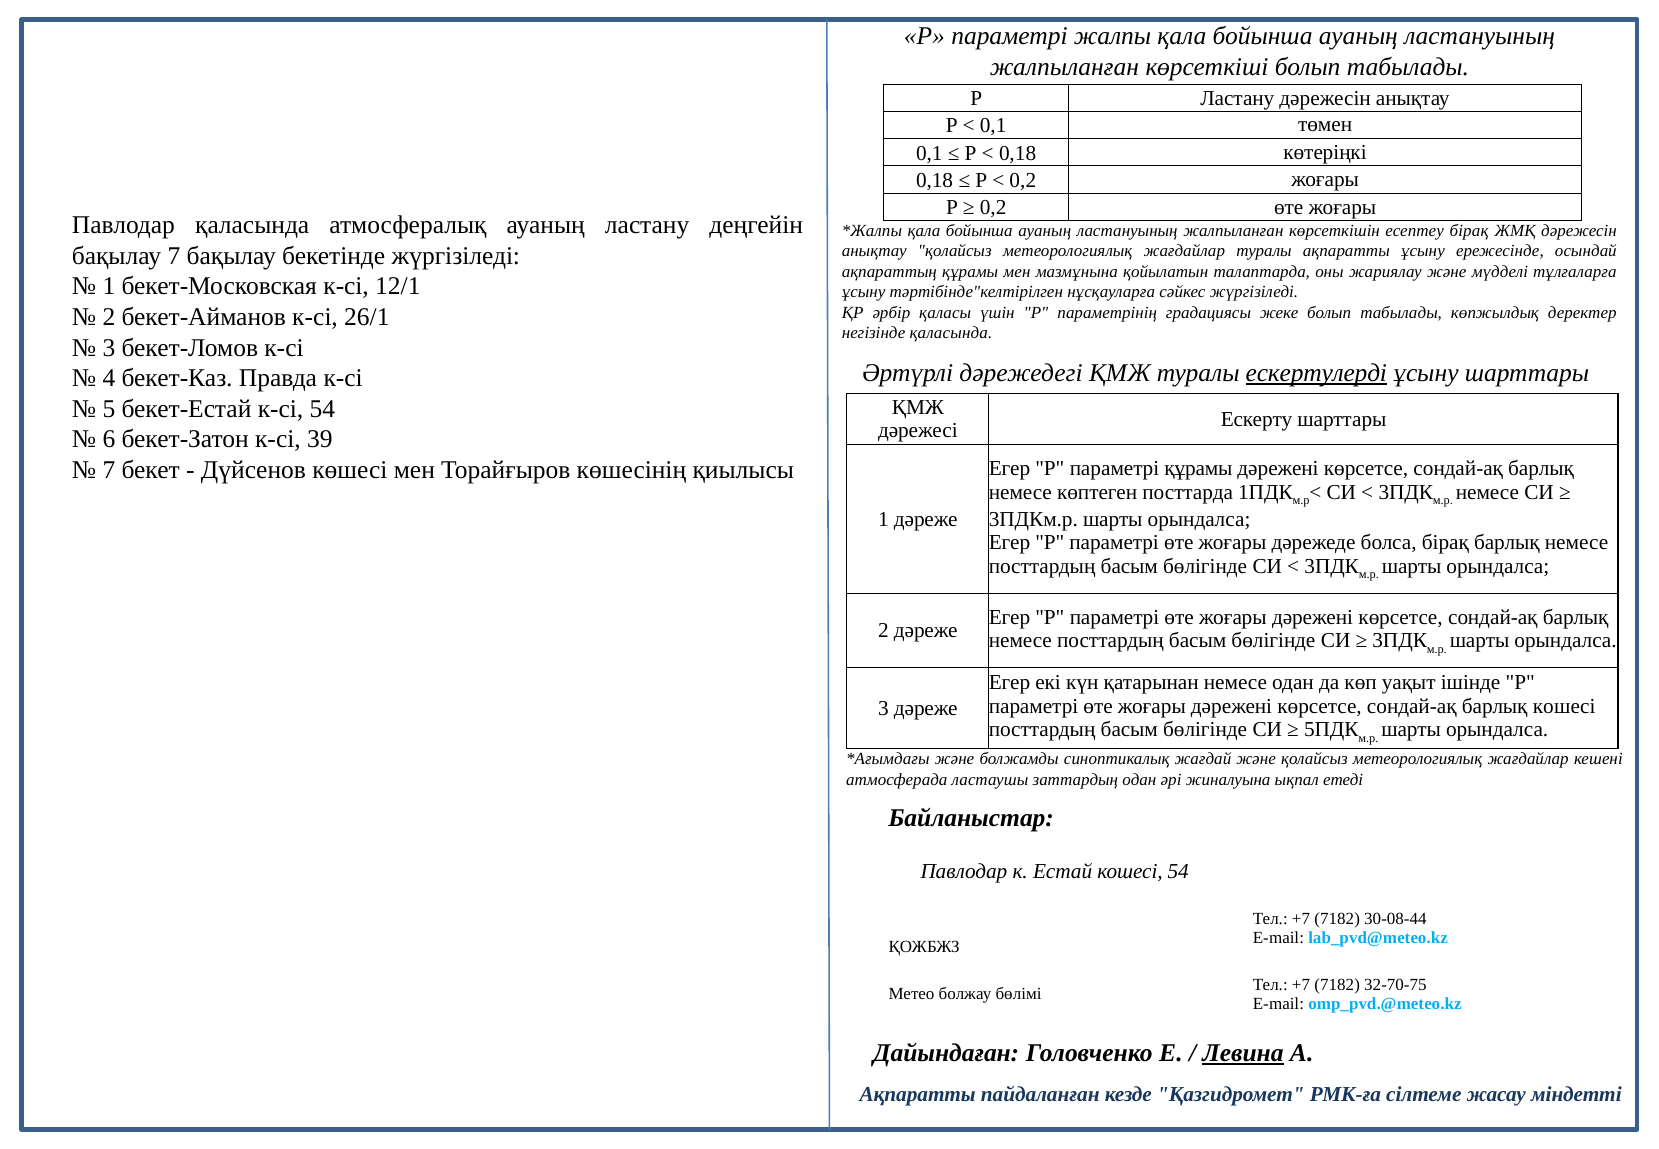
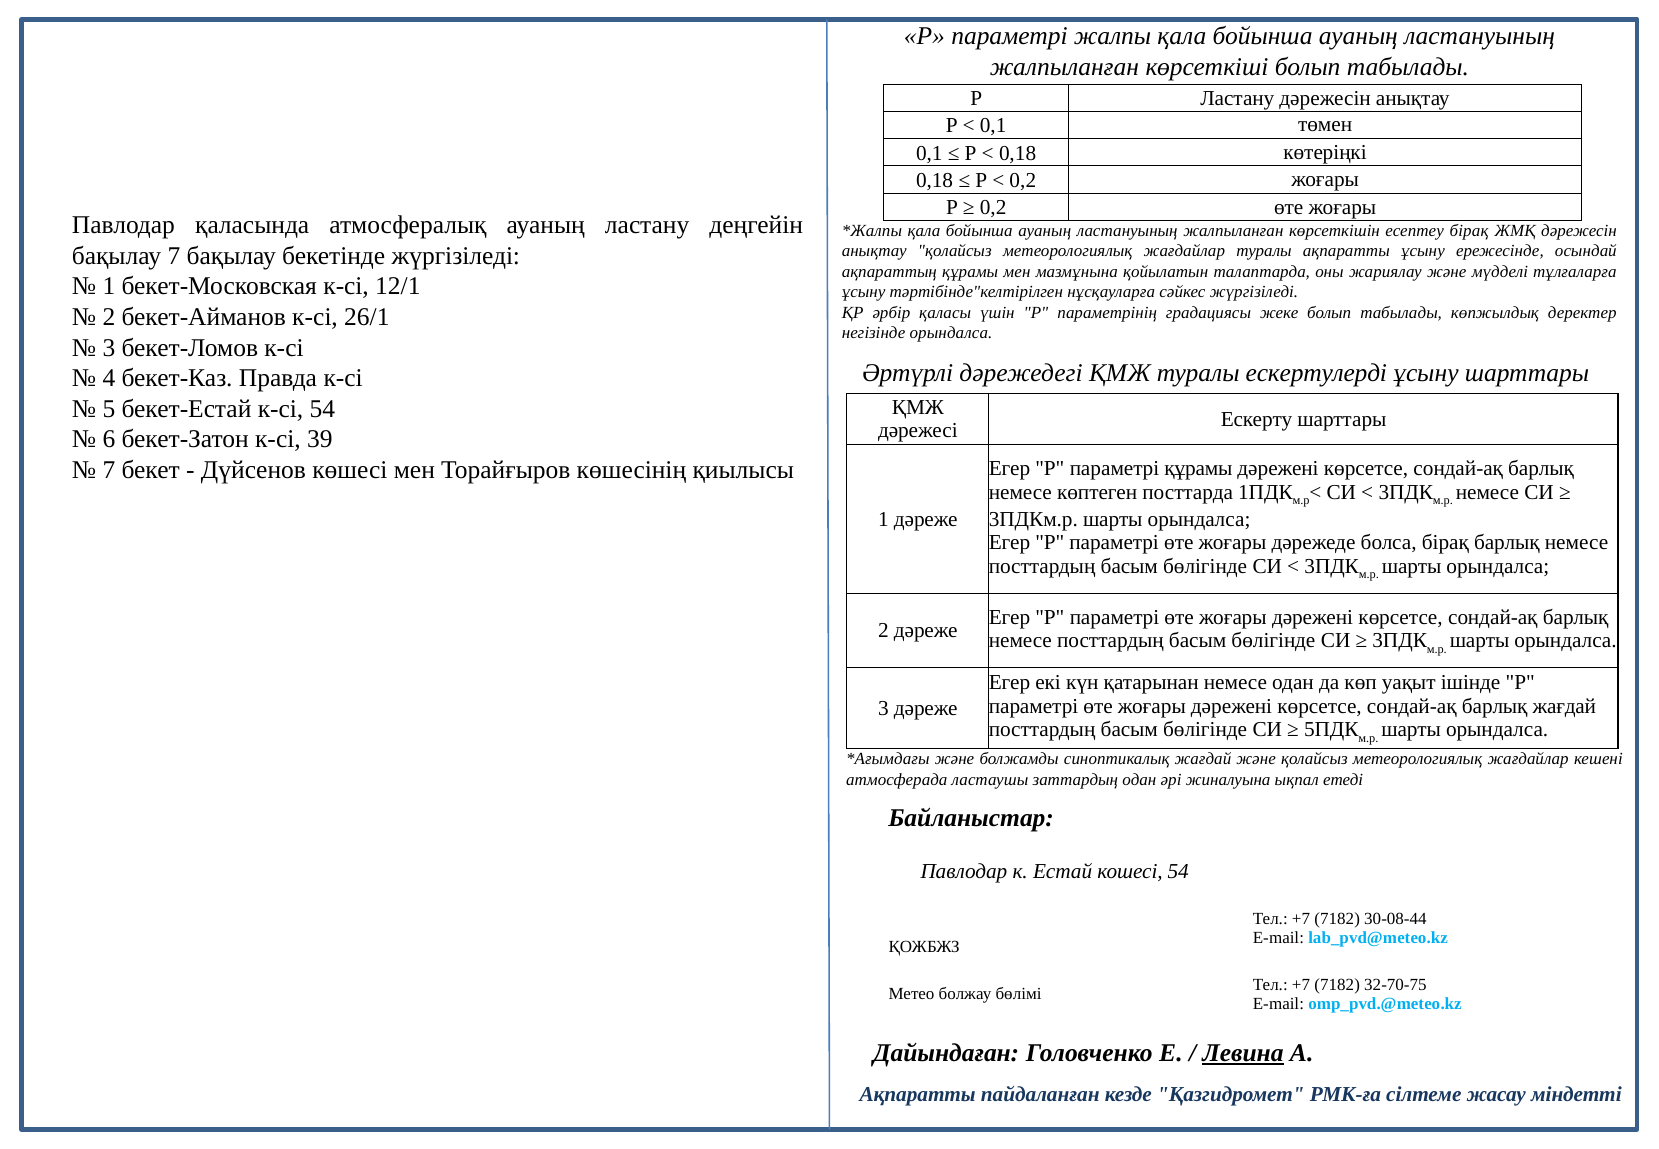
негізінде қаласында: қаласында -> орындалса (951, 333)
ескертулерді underline: present -> none (1316, 373)
барлық кошесi: кошесi -> жағдай (1564, 706)
